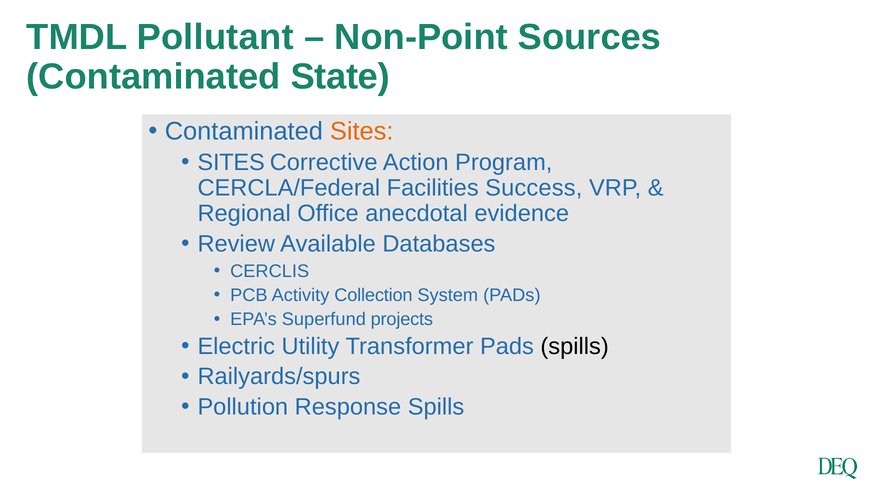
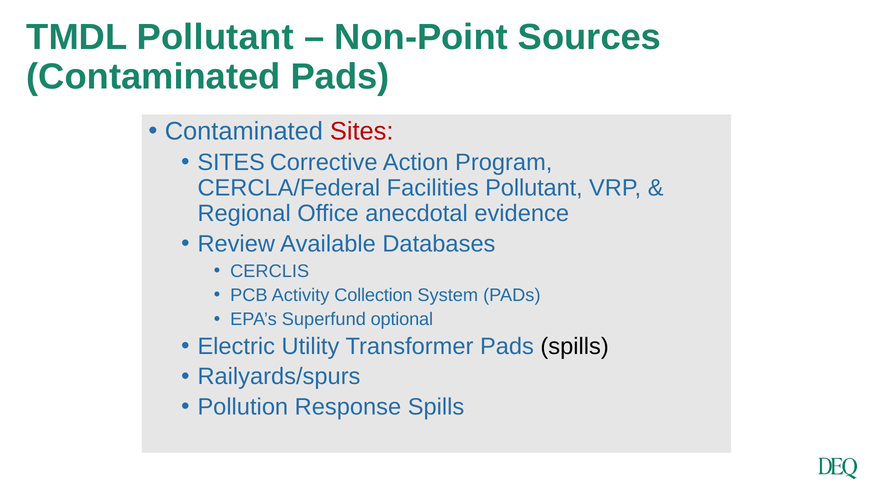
Contaminated State: State -> Pads (340, 77)
Sites colour: orange -> red (362, 131)
Facilities Success: Success -> Pollutant (534, 188)
projects: projects -> optional (402, 319)
